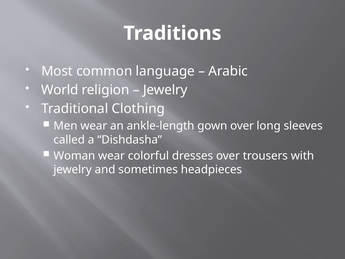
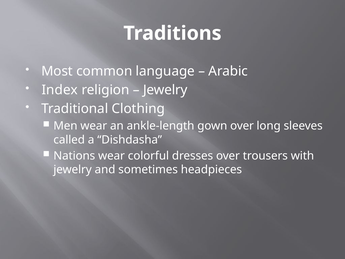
World: World -> Index (60, 90)
Woman: Woman -> Nations (74, 156)
